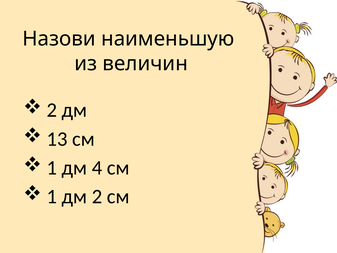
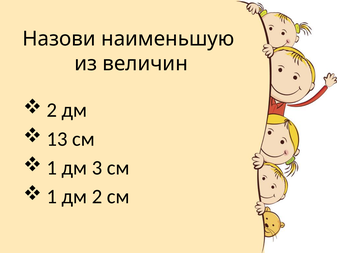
4: 4 -> 3 (97, 168)
